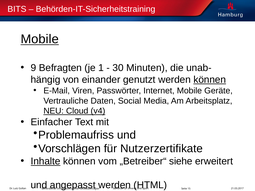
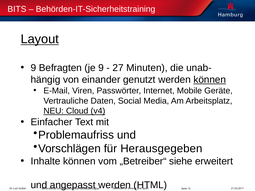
Mobile: Mobile -> Layout (40, 39)
je 1: 1 -> 9 (101, 68)
30: 30 -> 27 (118, 68)
Nutzerzertifikate: Nutzerzertifikate -> Herausgegeben (161, 149)
Inhalte underline: present -> none (46, 161)
